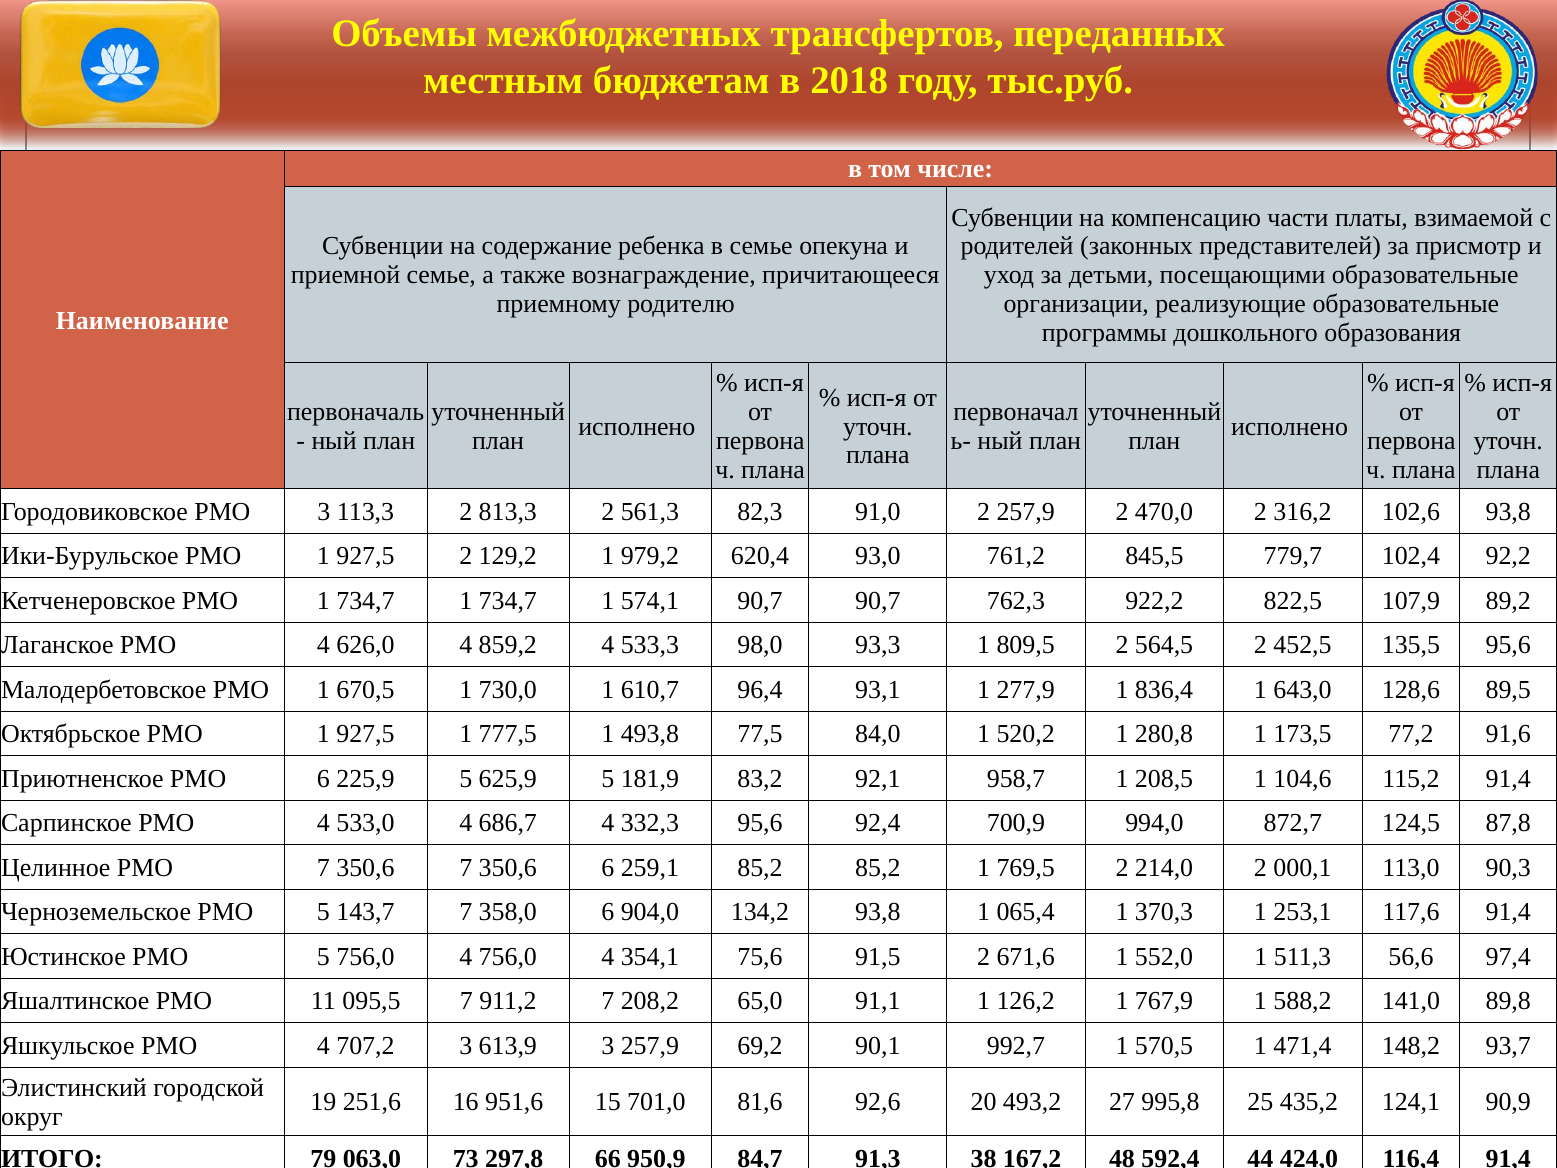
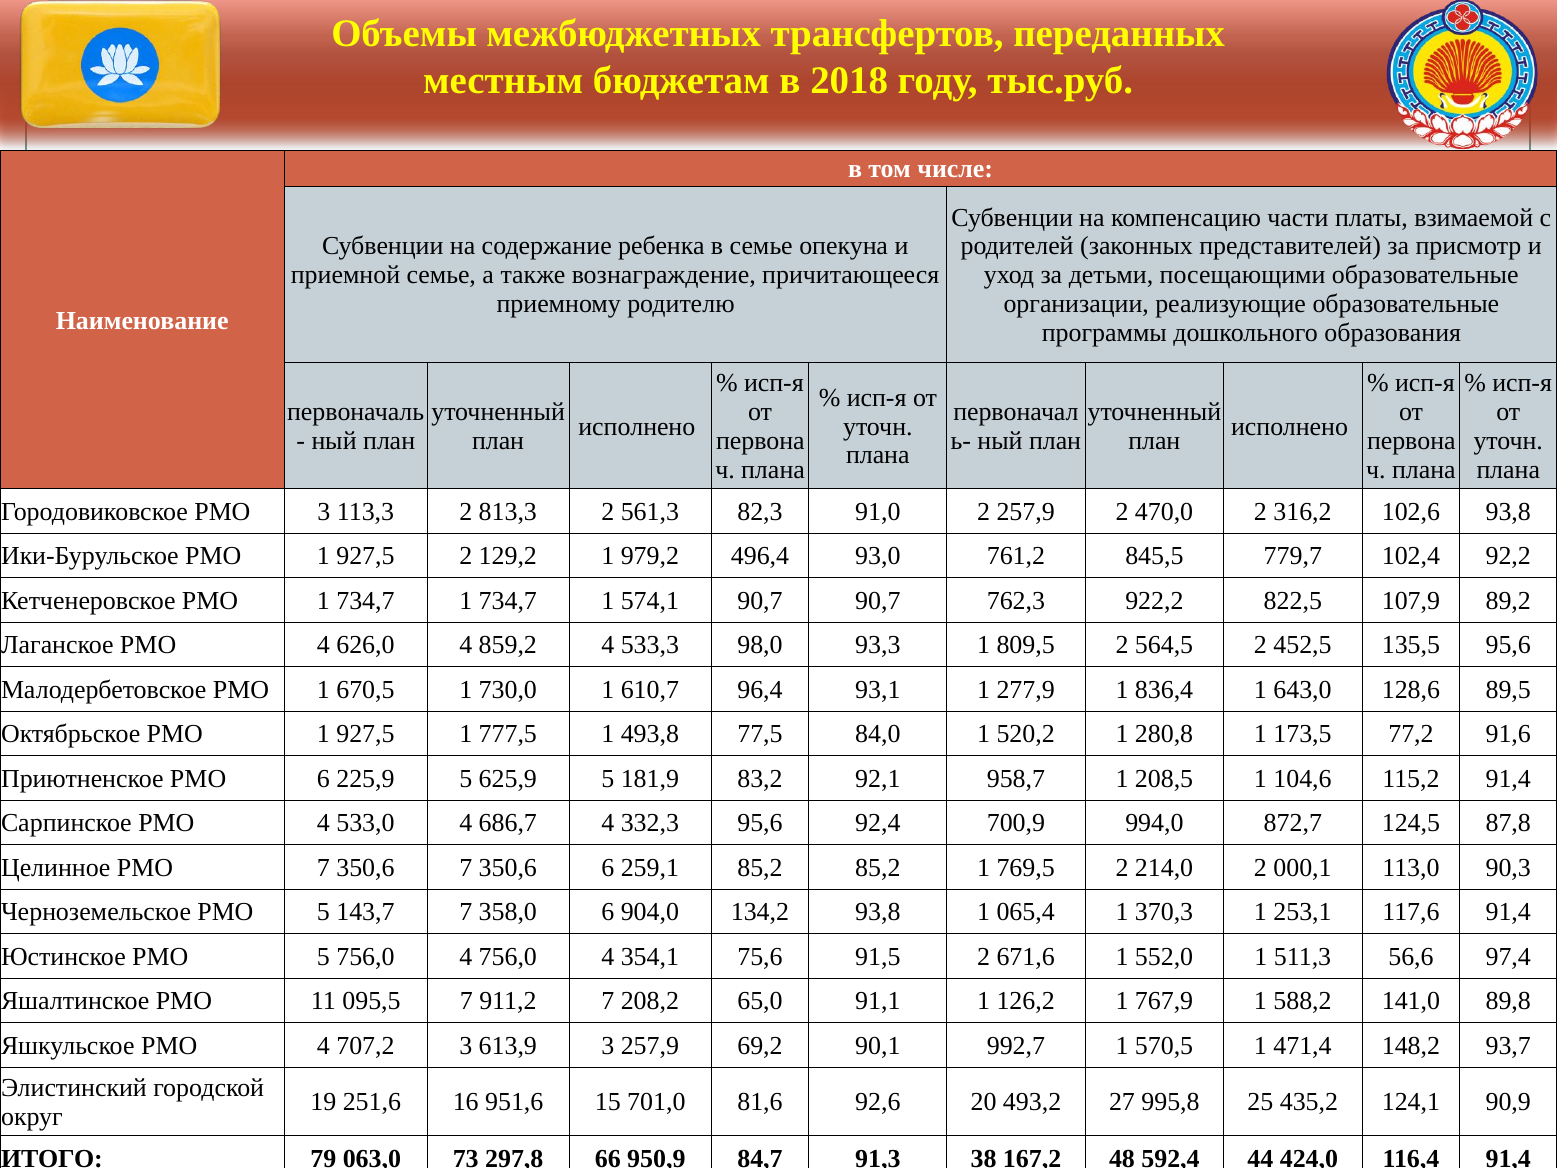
620,4: 620,4 -> 496,4 (760, 556)
